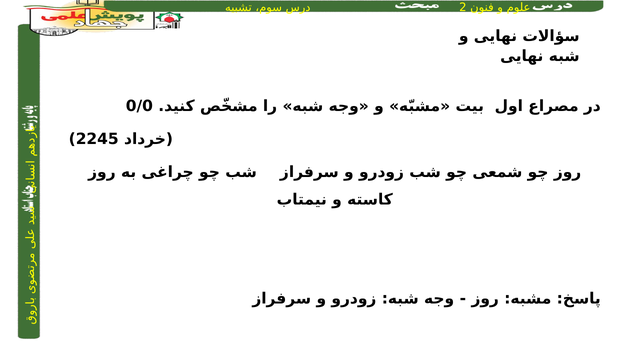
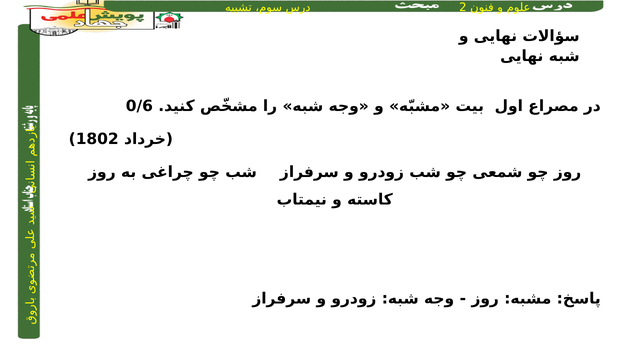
0/0: 0/0 -> 0/6 (139, 106)
2245: 2245 -> 1802 (97, 139)
